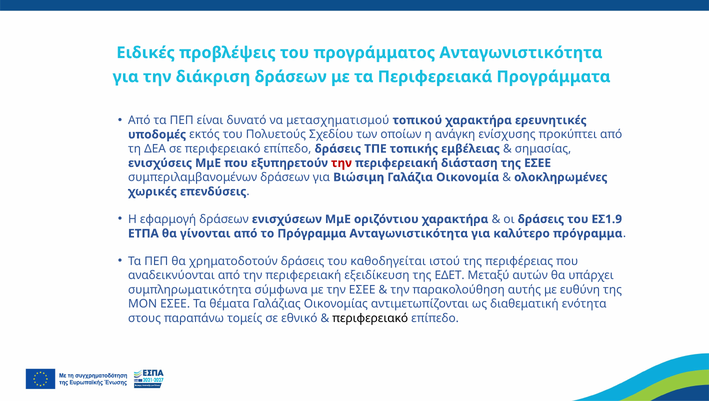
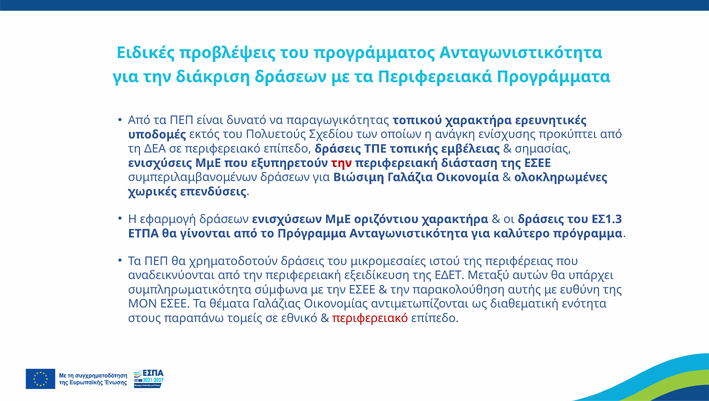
μετασχηματισμού: μετασχηματισμού -> παραγωγικότητας (338, 120)
ΕΣ1.9: ΕΣ1.9 -> ΕΣ1.3 (607, 219)
καθοδηγείται: καθοδηγείται -> μικρομεσαίες (388, 261)
περιφερειακό colour: black -> red (370, 318)
